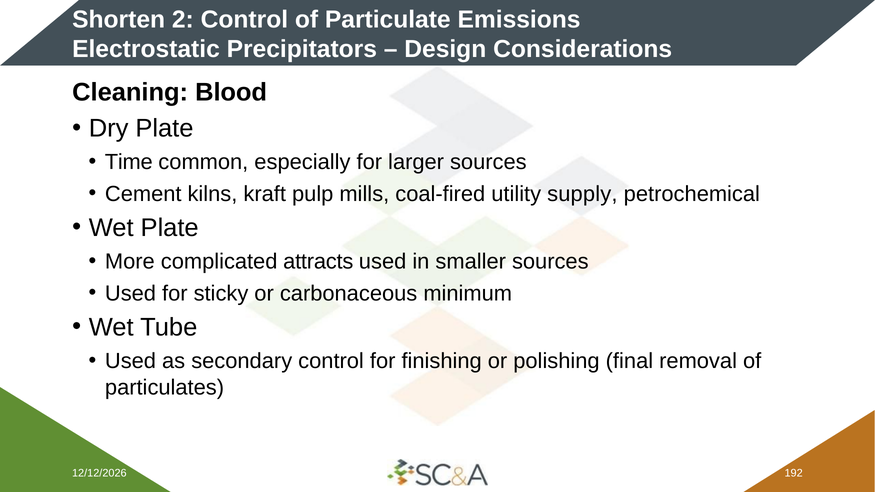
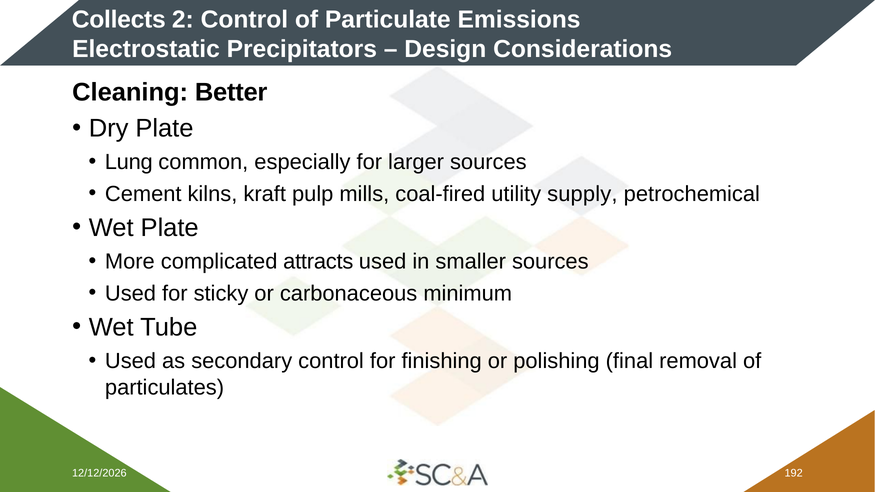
Shorten: Shorten -> Collects (119, 20)
Blood: Blood -> Better (231, 93)
Time: Time -> Lung (129, 162)
